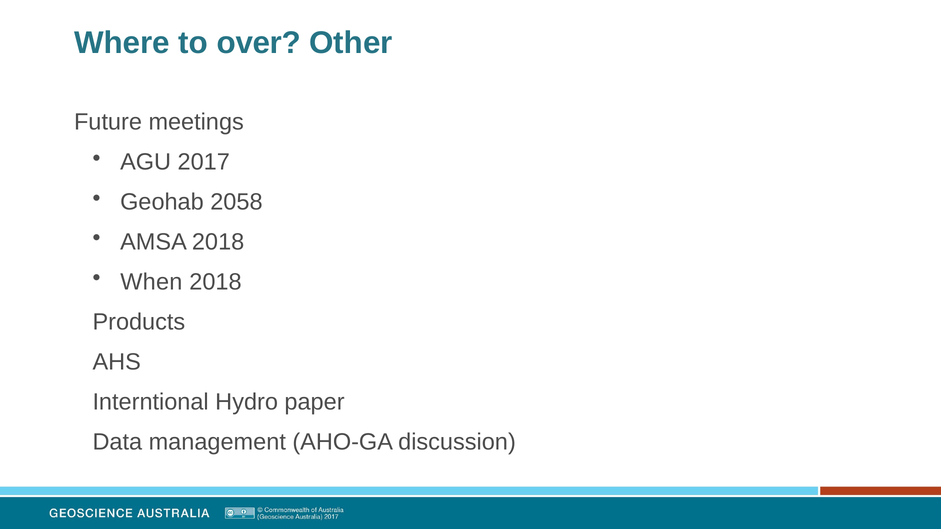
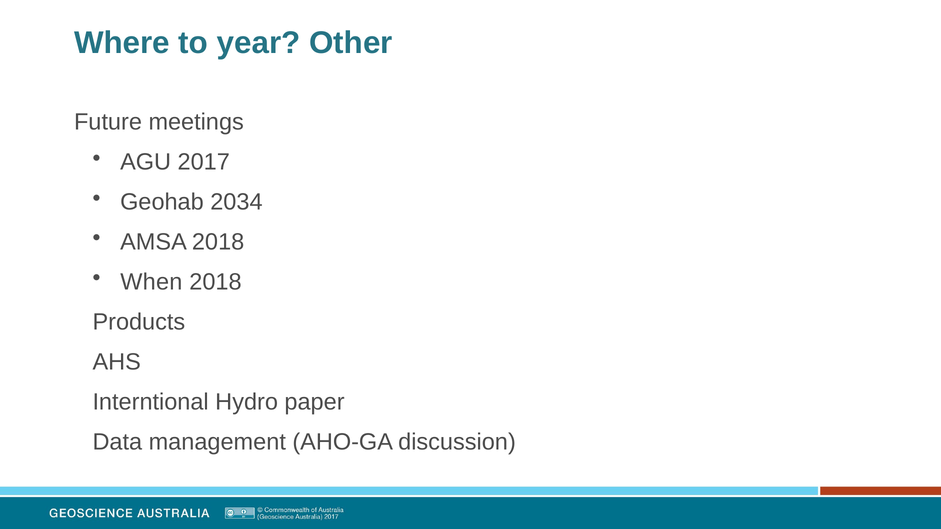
over: over -> year (259, 43)
2058: 2058 -> 2034 (236, 202)
